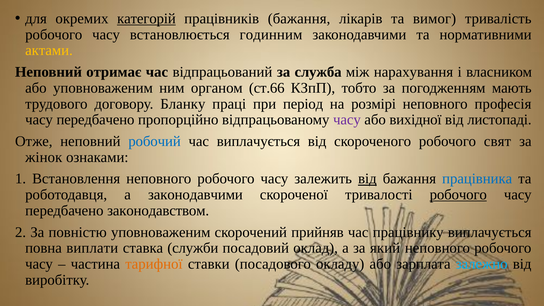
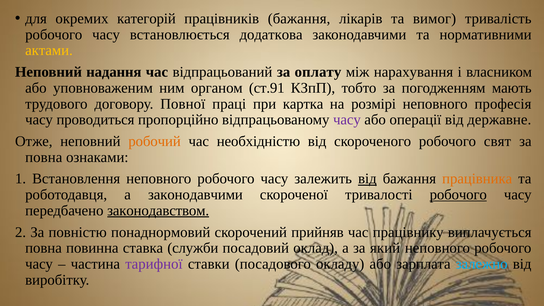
категорій underline: present -> none (146, 19)
годинним: годинним -> додаткова (271, 35)
отримає: отримає -> надання (114, 72)
служба: служба -> оплату (318, 72)
ст.66: ст.66 -> ст.91 (267, 88)
Бланку: Бланку -> Повної (183, 104)
період: період -> картка (303, 104)
передбачено: передбачено -> проводиться (95, 120)
вихідної: вихідної -> операції (415, 120)
листопаді: листопаді -> державне (499, 120)
робочий colour: blue -> orange (155, 141)
час виплачується: виплачується -> необхідністю (258, 141)
жінок: жінок -> повна (44, 157)
працівника colour: blue -> orange (477, 179)
законодавством underline: none -> present (158, 211)
повністю уповноваженим: уповноваженим -> понаднормовий (161, 232)
виплати: виплати -> повинна (92, 248)
тарифної colour: orange -> purple (154, 264)
